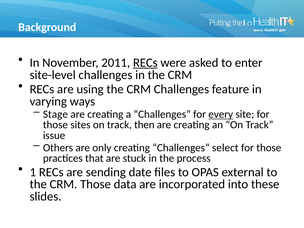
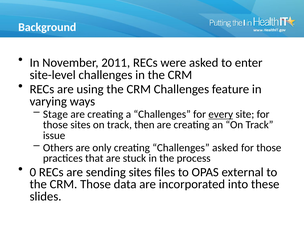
RECs underline: present -> none (145, 63)
Challenges select: select -> asked (225, 148)
1: 1 -> 0 (33, 172)
sending date: date -> sites (140, 172)
